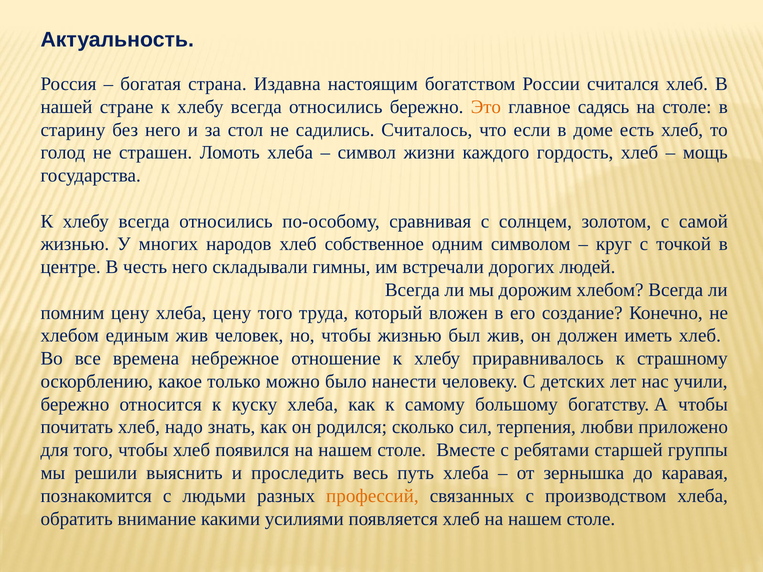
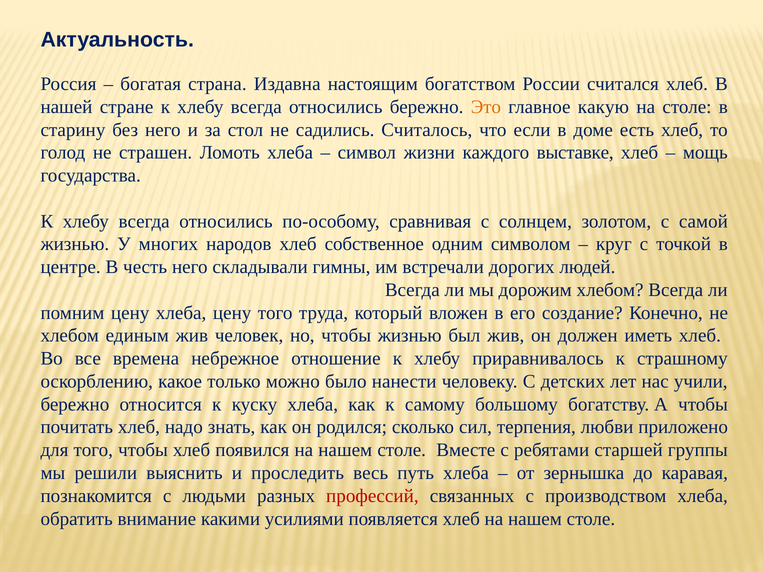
садясь: садясь -> какую (603, 107)
гордость: гордость -> выставке (575, 153)
профессий colour: orange -> red (372, 496)
